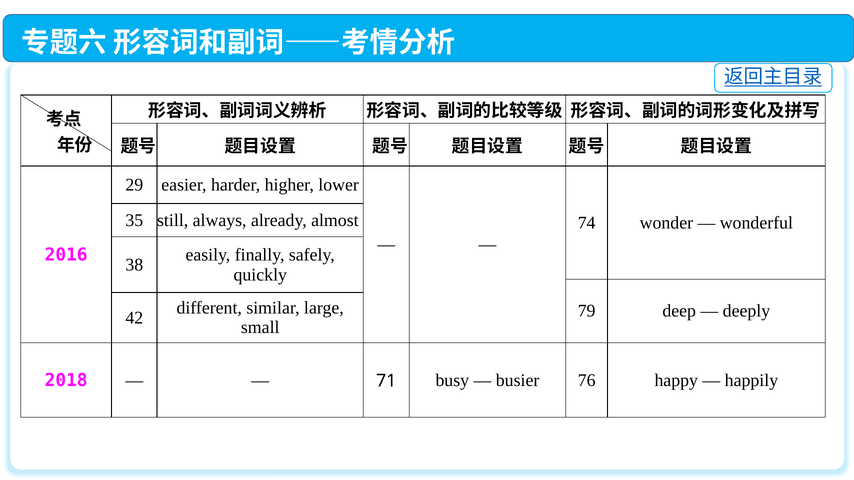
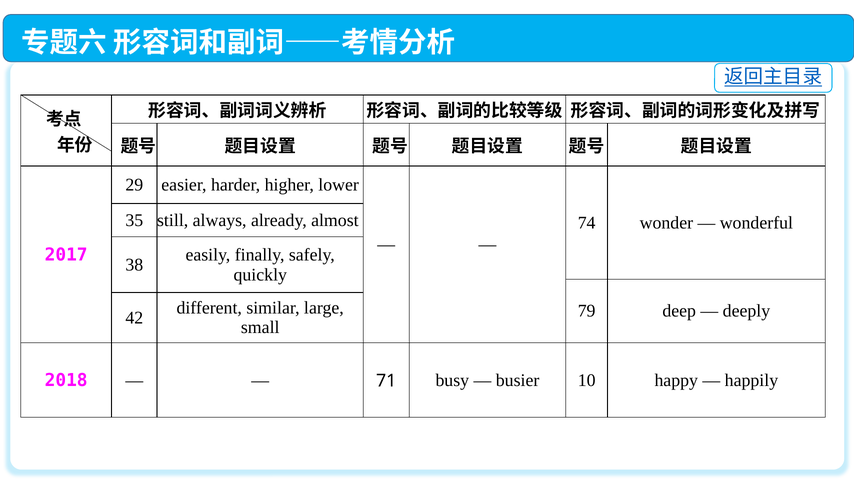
2016: 2016 -> 2017 (66, 255)
76: 76 -> 10 (587, 380)
